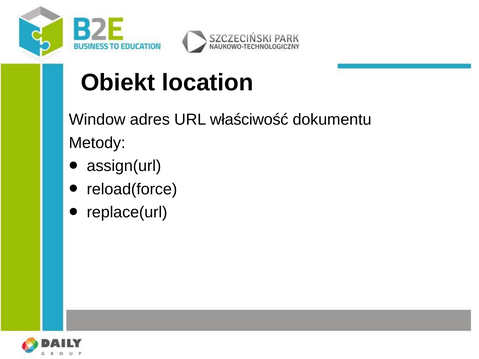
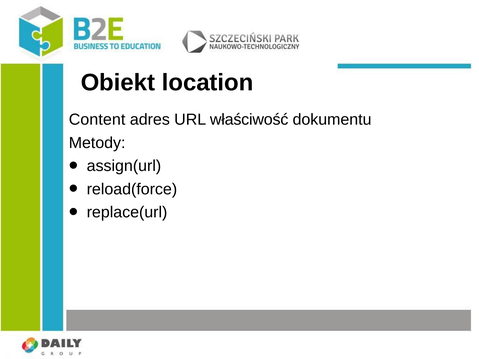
Window: Window -> Content (97, 120)
